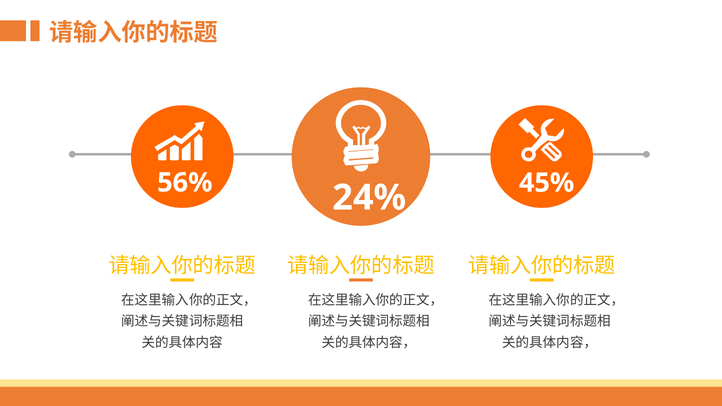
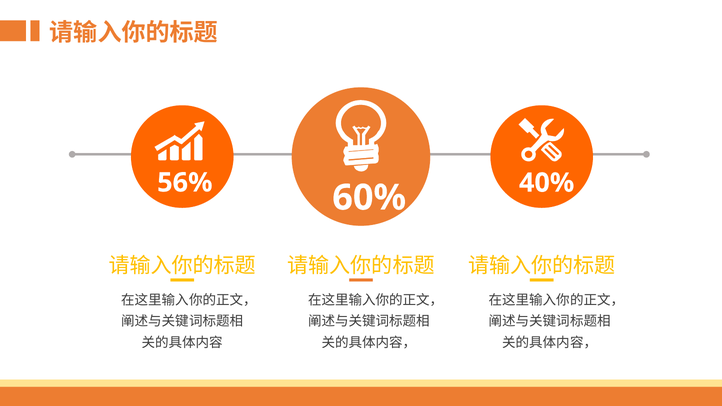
45%: 45% -> 40% (547, 183)
24%: 24% -> 60% (369, 198)
